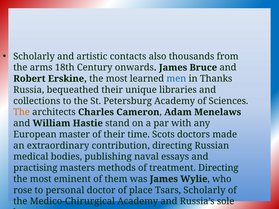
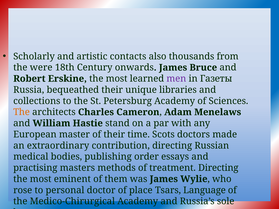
arms: arms -> were (41, 68)
men colour: blue -> purple (176, 79)
Thanks: Thanks -> Газеты (216, 79)
naval: naval -> order (146, 157)
Tsars Scholarly: Scholarly -> Language (204, 190)
